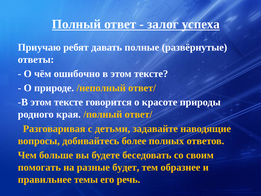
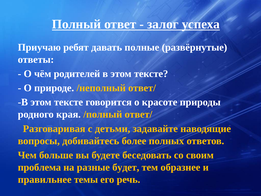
ошибочно: ошибочно -> родителей (77, 74)
помогать: помогать -> проблема (39, 167)
